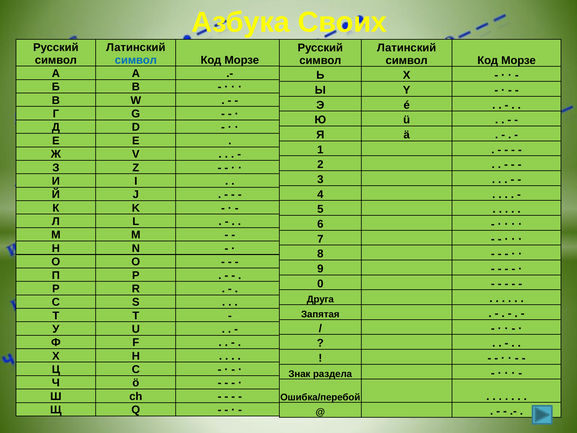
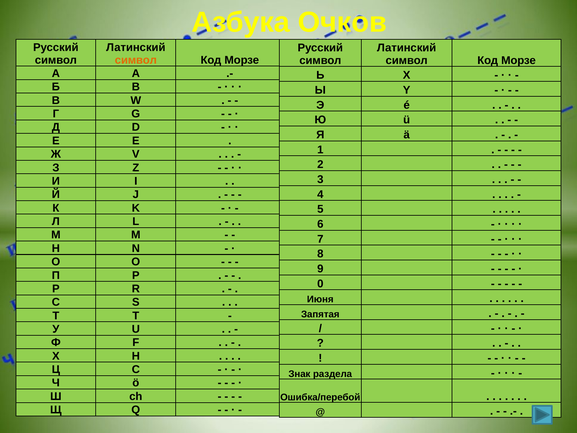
Своих: Своих -> Очков (342, 22)
символ colour: blue -> orange (136, 60)
Друга: Друга -> Июня (320, 299)
